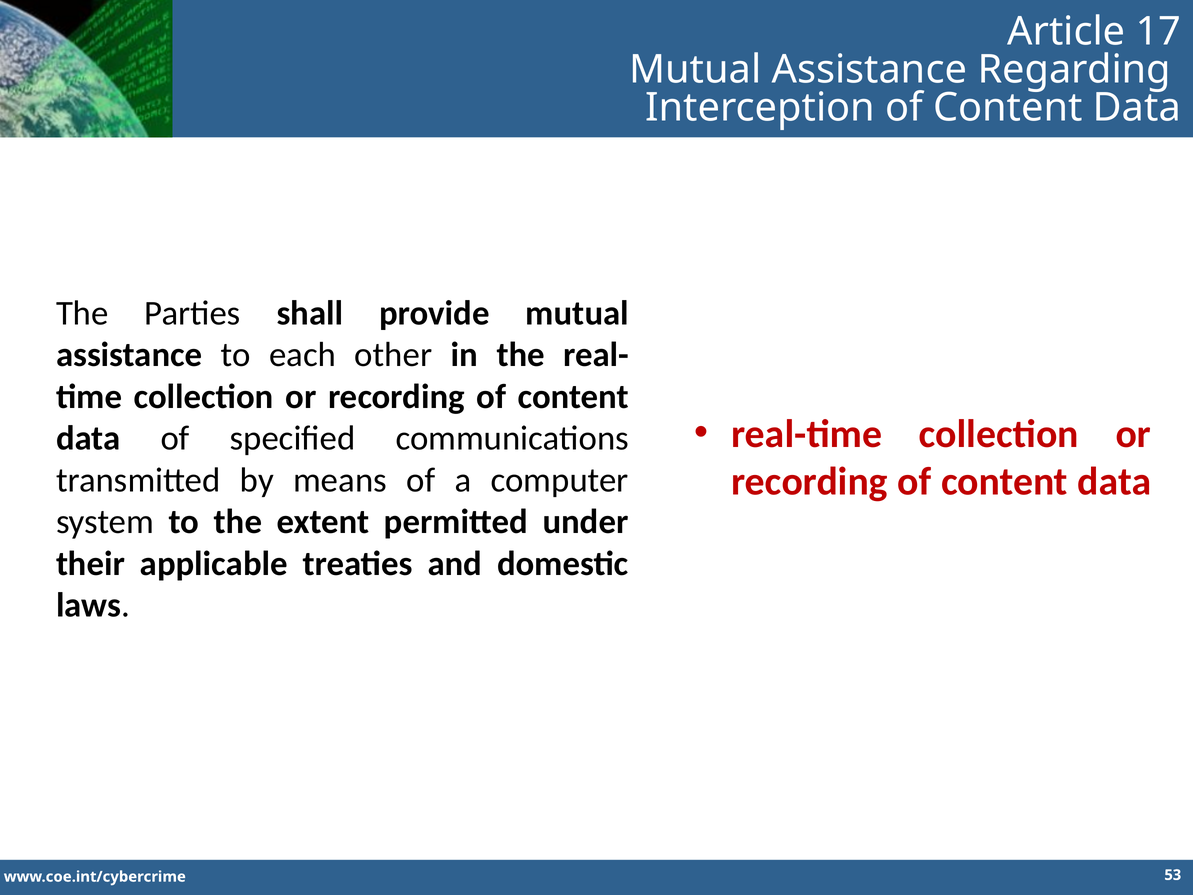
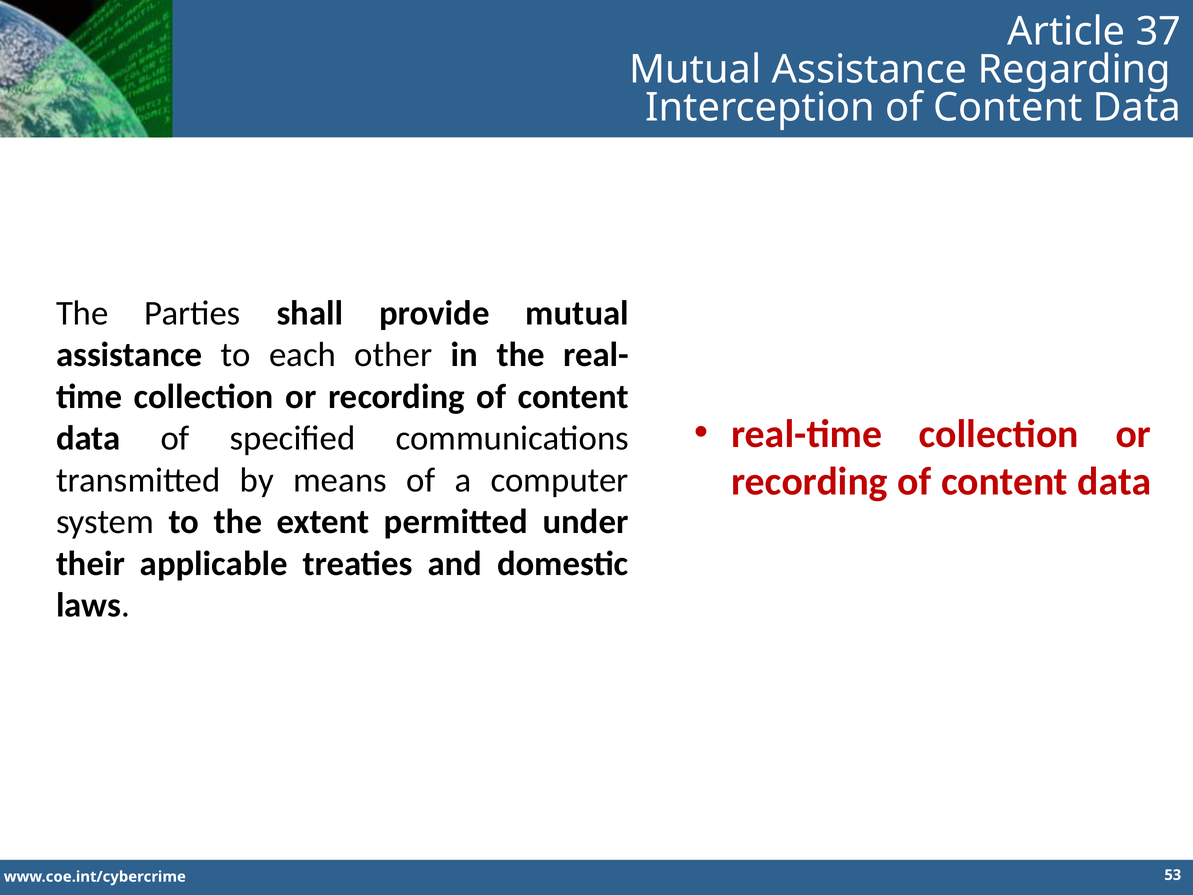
17: 17 -> 37 (1158, 31)
